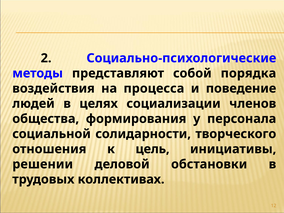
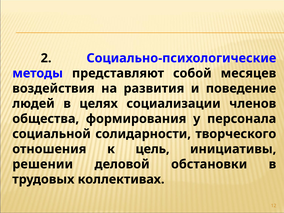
порядка: порядка -> месяцев (248, 73)
процесса: процесса -> развития (154, 88)
